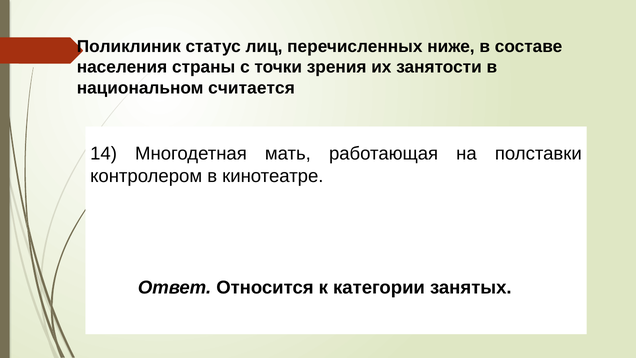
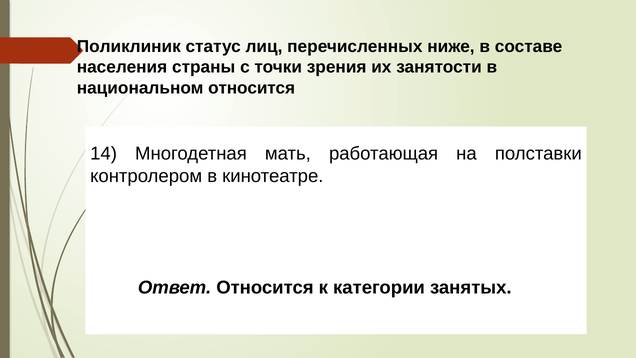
национальном считается: считается -> относится (252, 88)
